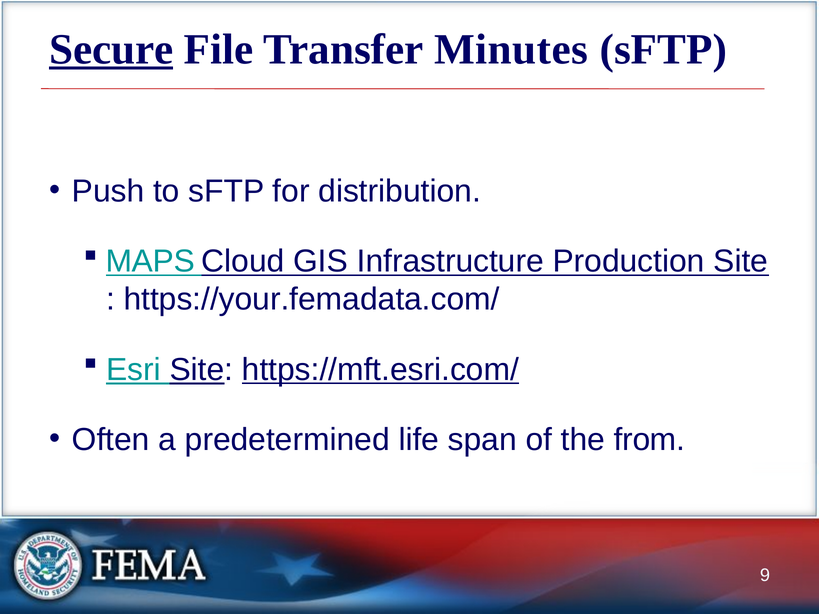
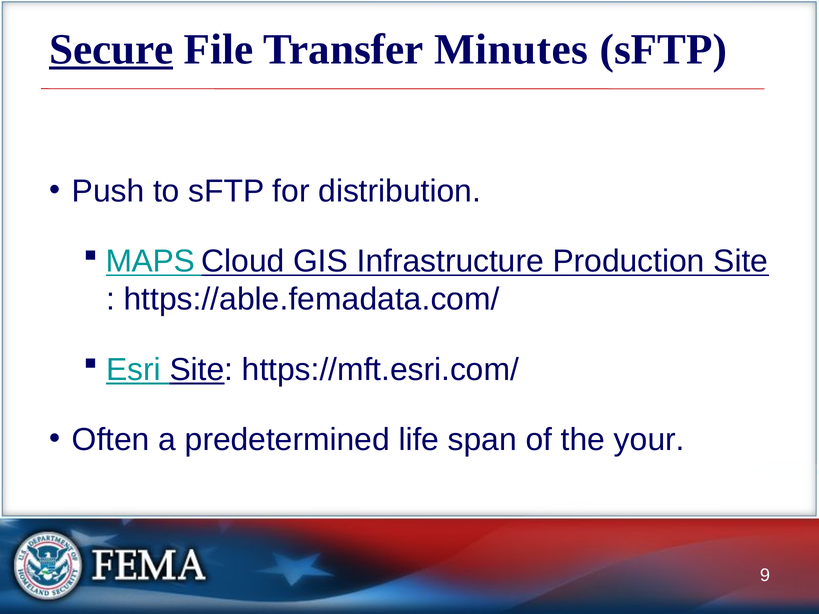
https://your.femadata.com/: https://your.femadata.com/ -> https://able.femadata.com/ (312, 300)
https://mft.esri.com/ underline: present -> none (380, 370)
from: from -> your (649, 440)
